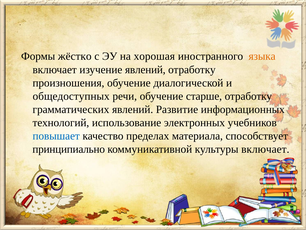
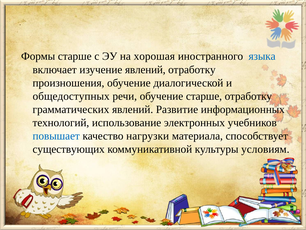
Формы жёстко: жёстко -> старше (75, 56)
языка colour: orange -> blue (262, 56)
пределах: пределах -> нагрузки (148, 136)
принципиально: принципиально -> существующих (69, 149)
культуры включает: включает -> условиям (265, 149)
